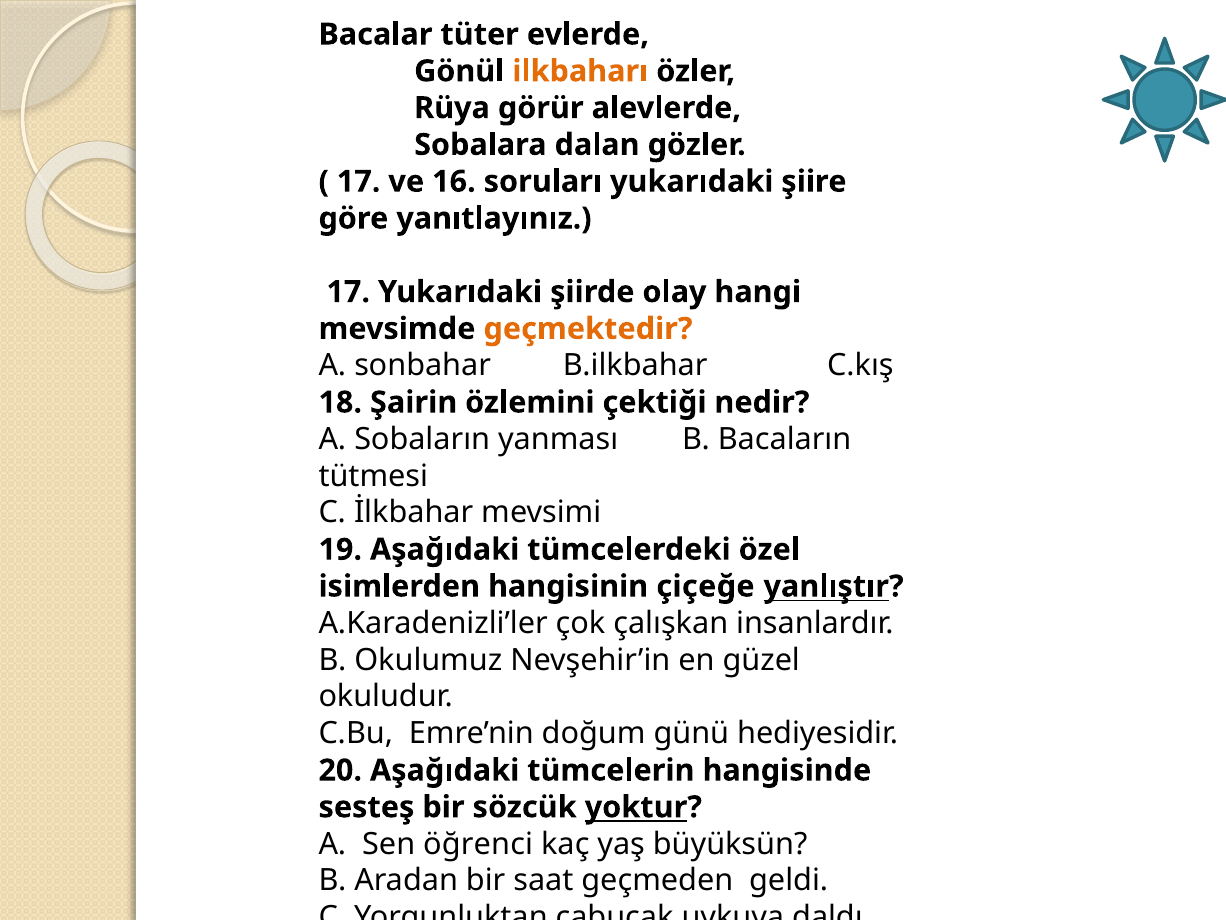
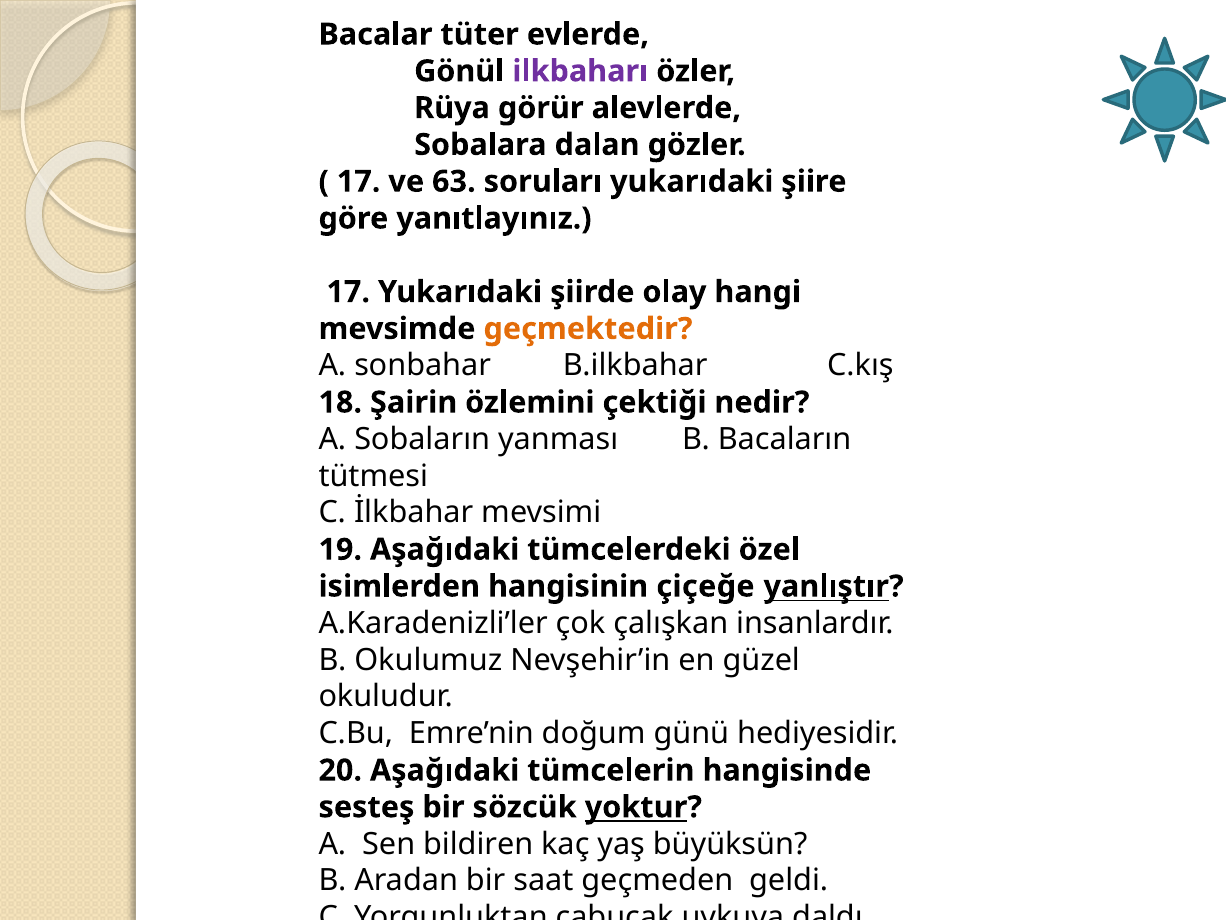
ilkbaharı colour: orange -> purple (580, 71)
16: 16 -> 63 (454, 182)
öğrenci: öğrenci -> bildiren (478, 844)
